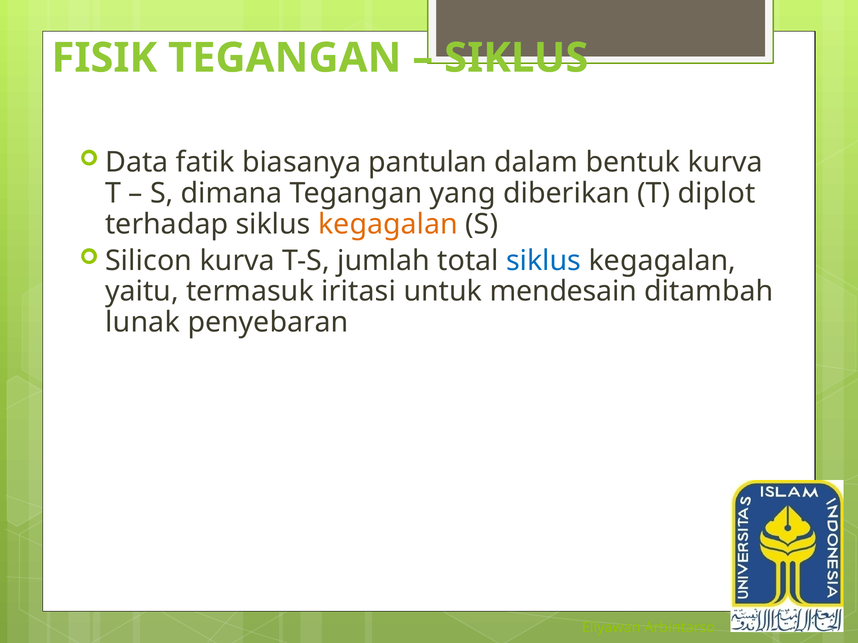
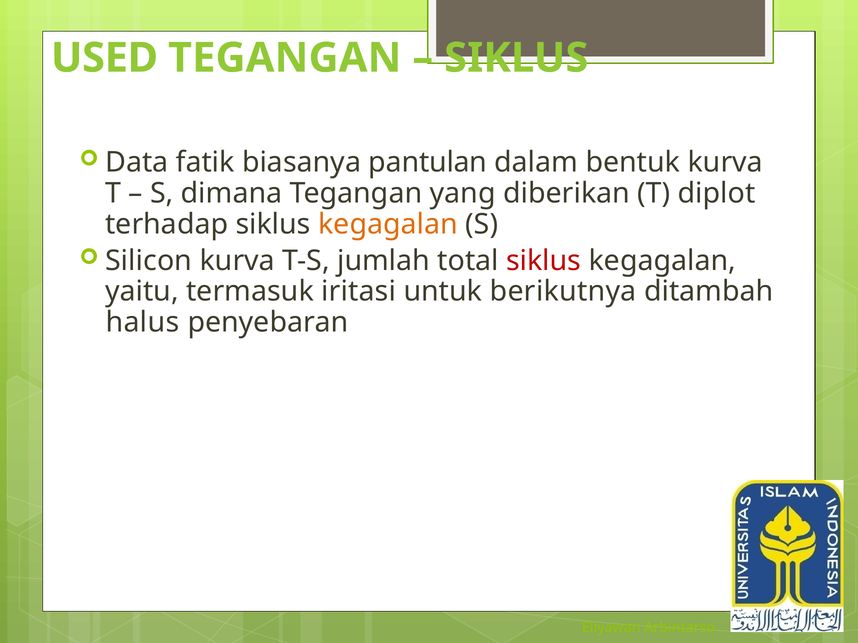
FISIK: FISIK -> USED (105, 58)
siklus colour: blue -> red (544, 261)
mendesain: mendesain -> berikutnya (563, 292)
lunak: lunak -> halus (142, 323)
